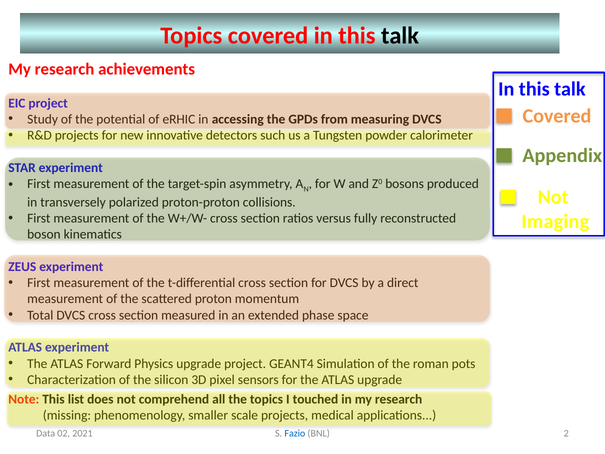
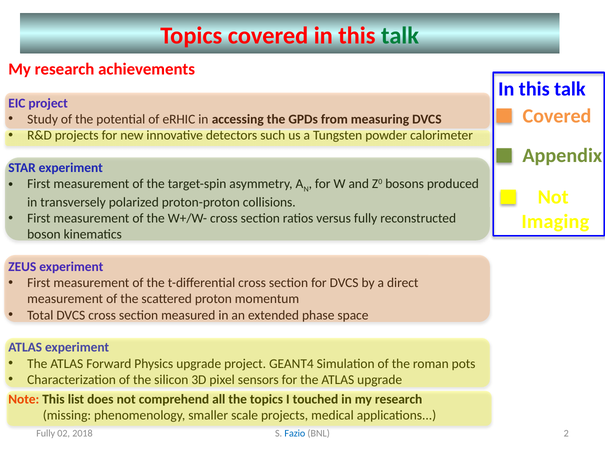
talk colour: black -> green (400, 36)
Data: Data -> Fully (46, 433)
2021: 2021 -> 2018 (82, 433)
